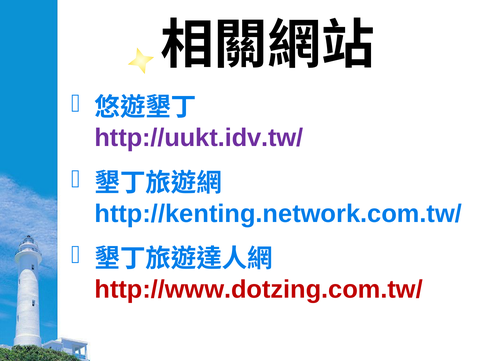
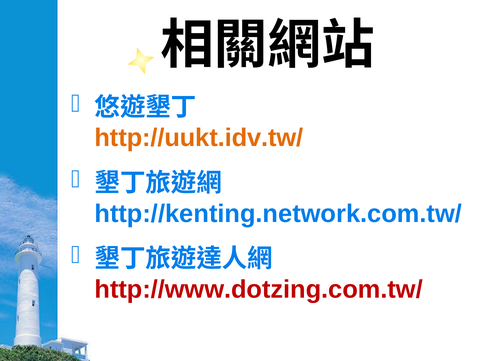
http://uukt.idv.tw/ colour: purple -> orange (199, 138)
